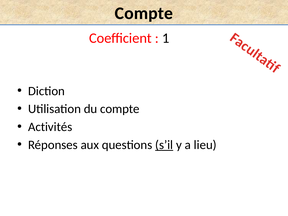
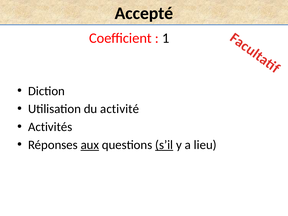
Compte: Compte -> Accepté (144, 13)
du compte: compte -> activité (120, 109)
aux underline: none -> present (90, 145)
